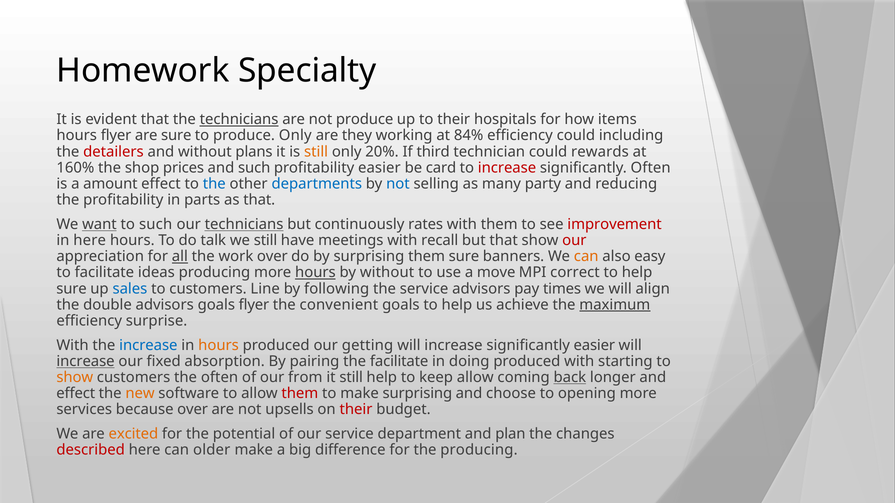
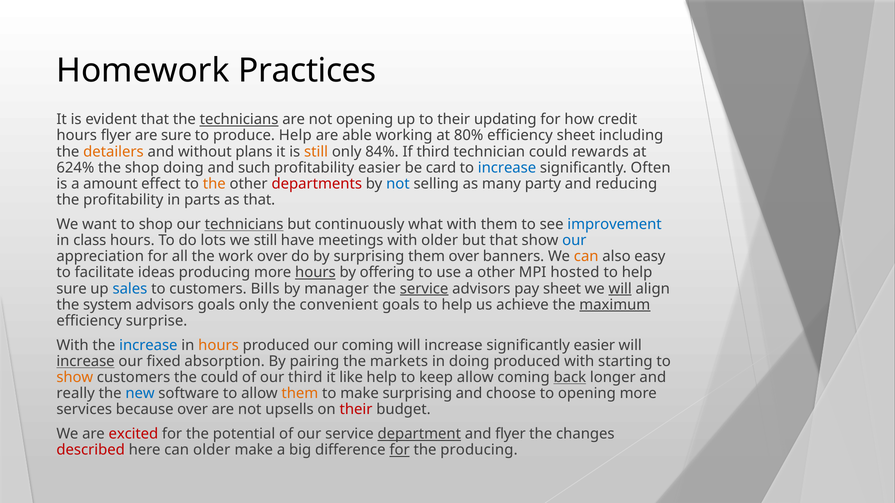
Specialty: Specialty -> Practices (307, 71)
not produce: produce -> opening (365, 120)
hospitals: hospitals -> updating (505, 120)
items: items -> credit (617, 120)
produce Only: Only -> Help (295, 136)
they: they -> able (357, 136)
84%: 84% -> 80% (469, 136)
efficiency could: could -> sheet (576, 136)
detailers colour: red -> orange (113, 152)
20%: 20% -> 84% (382, 152)
160%: 160% -> 624% (75, 168)
shop prices: prices -> doing (183, 168)
increase colour: red -> blue (507, 168)
the colour: blue -> orange (214, 184)
departments colour: blue -> red (317, 184)
want underline: present -> none (99, 224)
to such: such -> shop (156, 224)
rates: rates -> what (426, 224)
improvement colour: red -> blue (615, 224)
in here: here -> class (90, 241)
talk: talk -> lots (213, 241)
with recall: recall -> older (440, 241)
our colour: red -> blue (574, 241)
all underline: present -> none (180, 257)
them sure: sure -> over (464, 257)
by without: without -> offering (387, 273)
a move: move -> other (496, 273)
correct: correct -> hosted (575, 273)
Line: Line -> Bills (265, 289)
following: following -> manager (337, 289)
service underline: none -> present (424, 289)
pay times: times -> sheet (562, 289)
will underline: none -> present (620, 289)
double: double -> system (108, 305)
goals flyer: flyer -> only (254, 305)
our getting: getting -> coming (368, 346)
the facilitate: facilitate -> markets (399, 362)
the often: often -> could (220, 378)
our from: from -> third (305, 378)
it still: still -> like (351, 378)
effect: effect -> really (76, 394)
new colour: orange -> blue (140, 394)
them colour: red -> orange (300, 394)
excited colour: orange -> red (133, 434)
department underline: none -> present (419, 434)
and plan: plan -> flyer (510, 434)
for underline: none -> present (400, 450)
